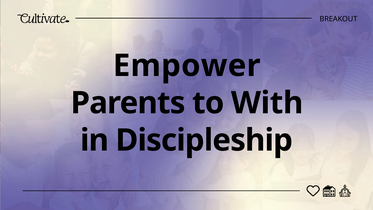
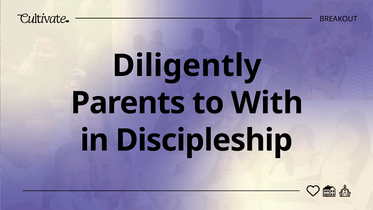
Empower: Empower -> Diligently (187, 66)
